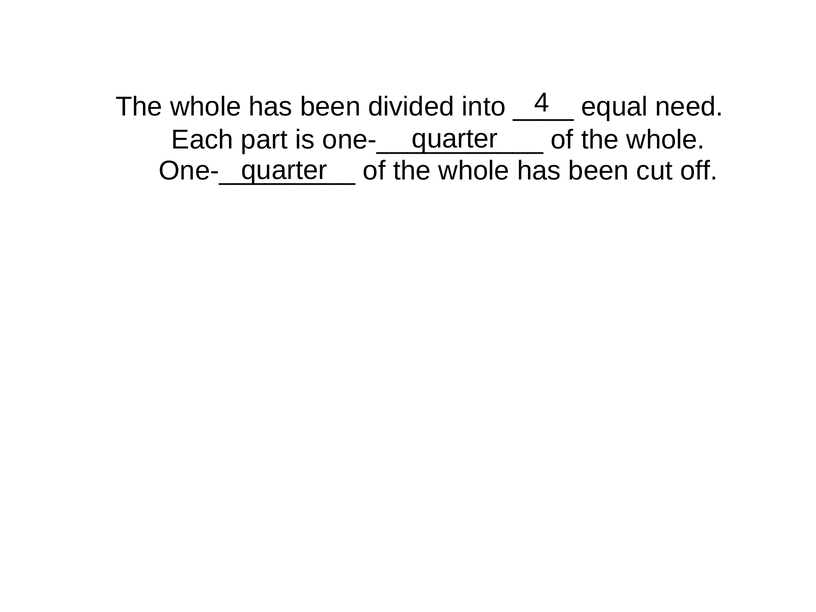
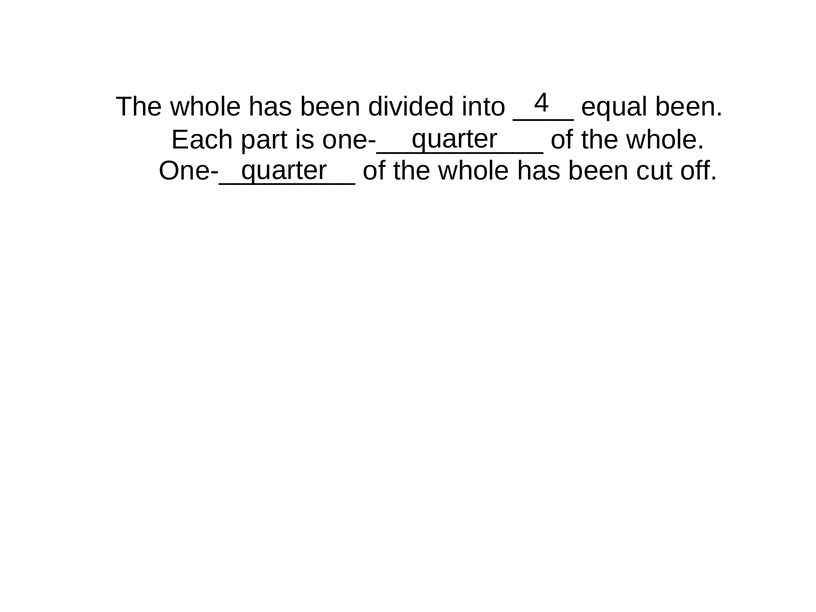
equal need: need -> been (689, 107)
